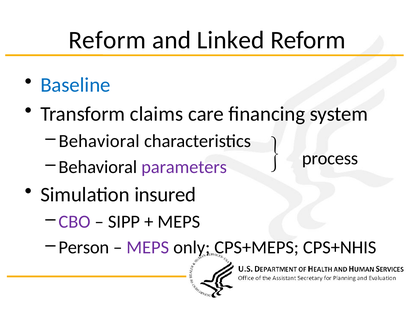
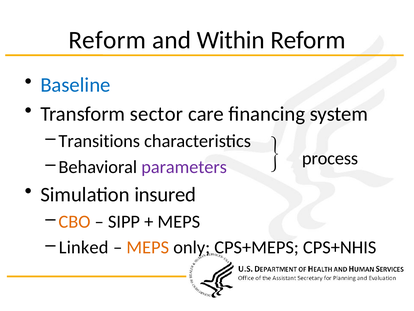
Linked: Linked -> Within (231, 40)
claims: claims -> sector (157, 114)
Behavioral: Behavioral -> Transitions (99, 141)
CBO colour: purple -> orange (74, 221)
Person: Person -> Linked (84, 247)
MEPS colour: purple -> orange (148, 247)
